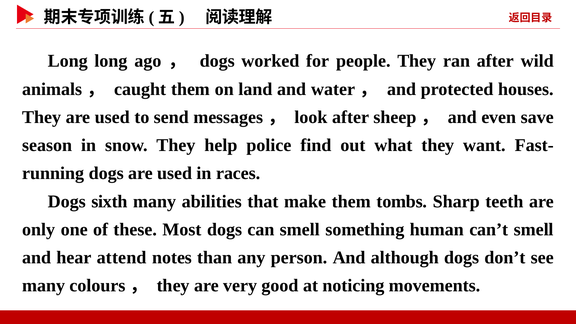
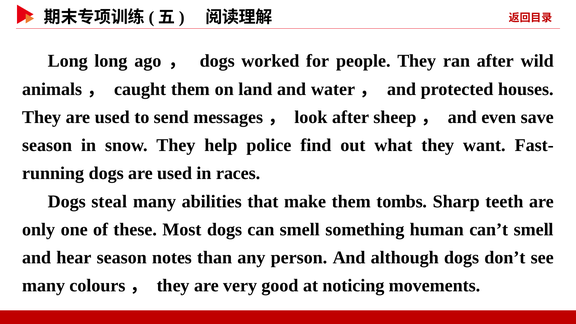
sixth: sixth -> steal (109, 201)
hear attend: attend -> season (122, 258)
